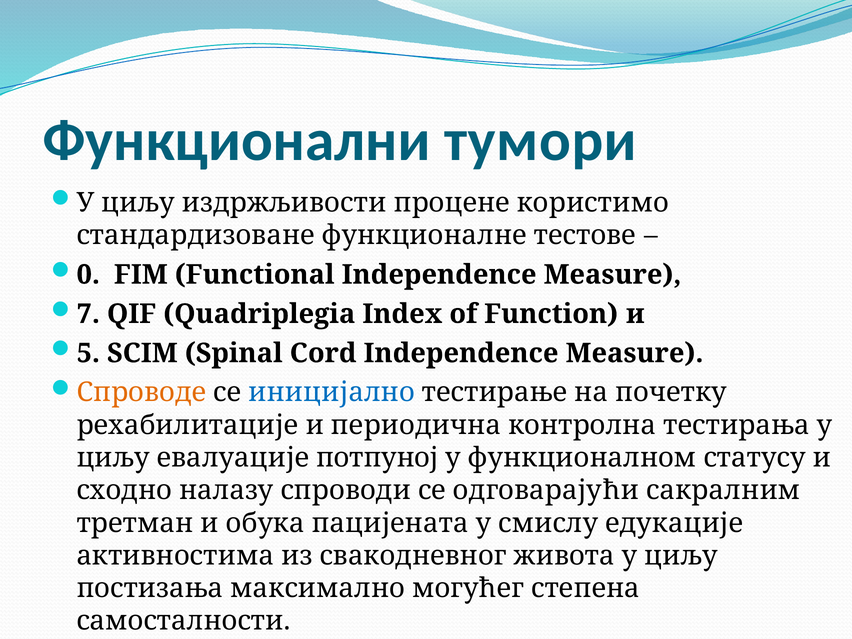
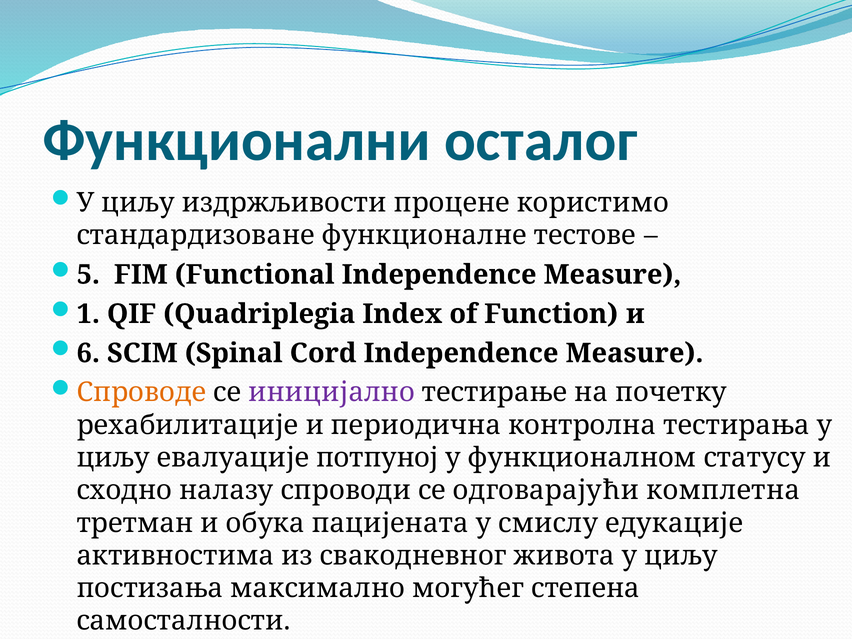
тумори: тумори -> осталог (541, 141)
0: 0 -> 5 (88, 275)
7: 7 -> 1 (88, 314)
5: 5 -> 6 (88, 353)
иницијално colour: blue -> purple (332, 393)
сакралним: сакралним -> комплетна (723, 490)
